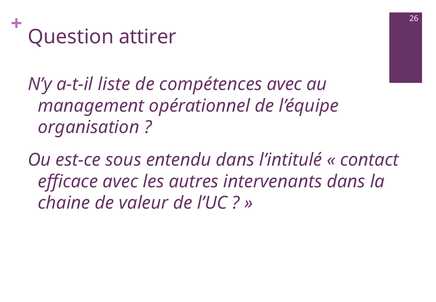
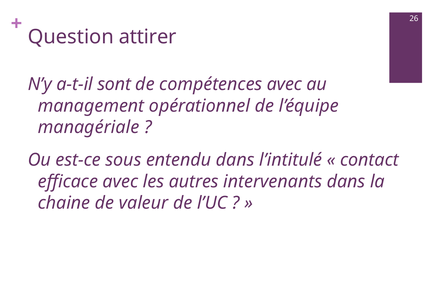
liste: liste -> sont (114, 84)
organisation: organisation -> managériale (89, 127)
